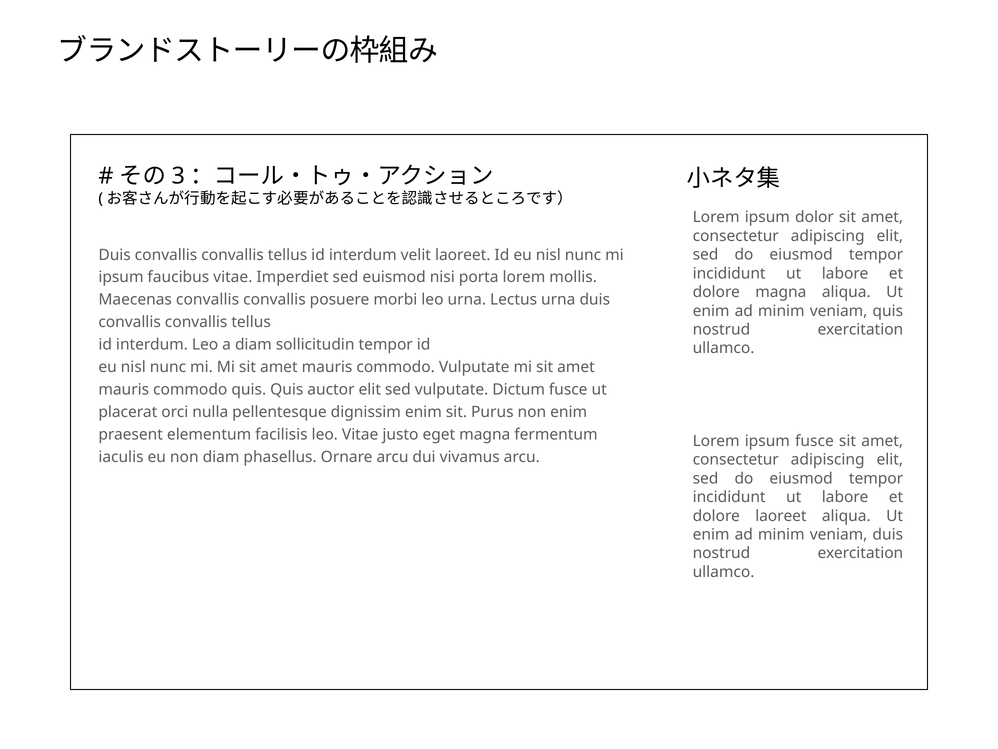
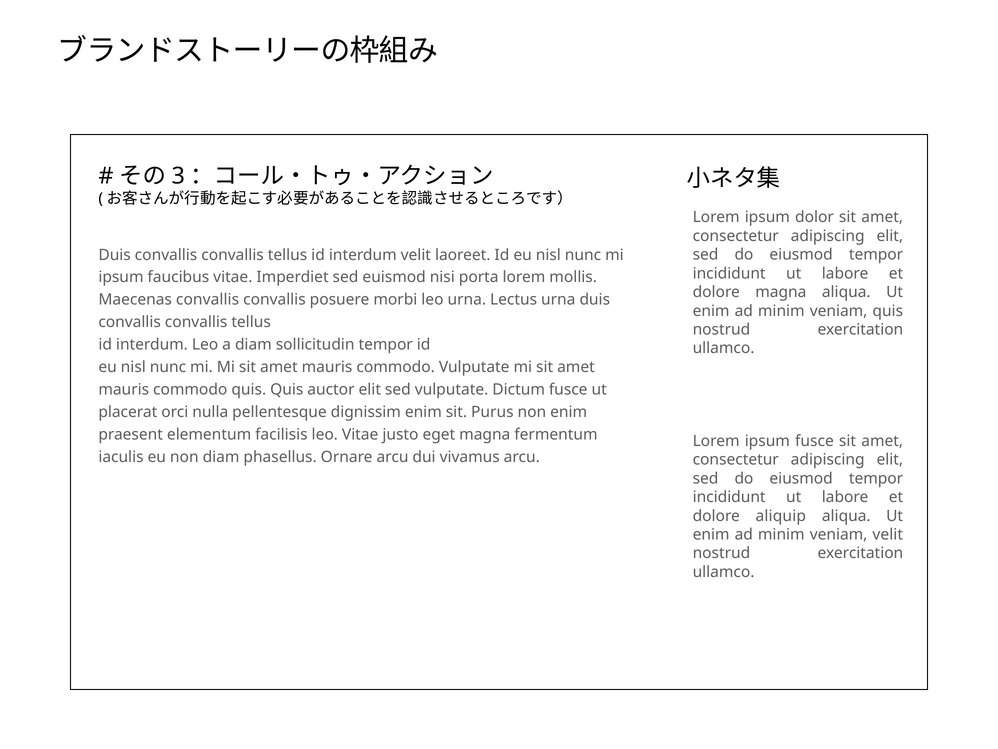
dolore laoreet: laoreet -> aliquip (781, 516)
veniam duis: duis -> velit (888, 534)
